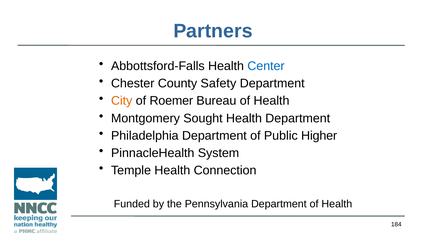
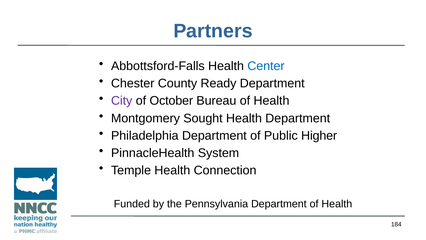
Safety: Safety -> Ready (219, 83)
City colour: orange -> purple (122, 101)
Roemer: Roemer -> October (171, 101)
